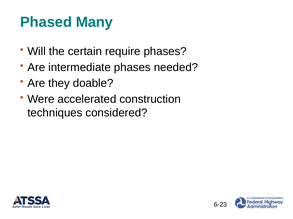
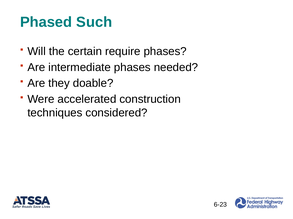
Many: Many -> Such (94, 22)
